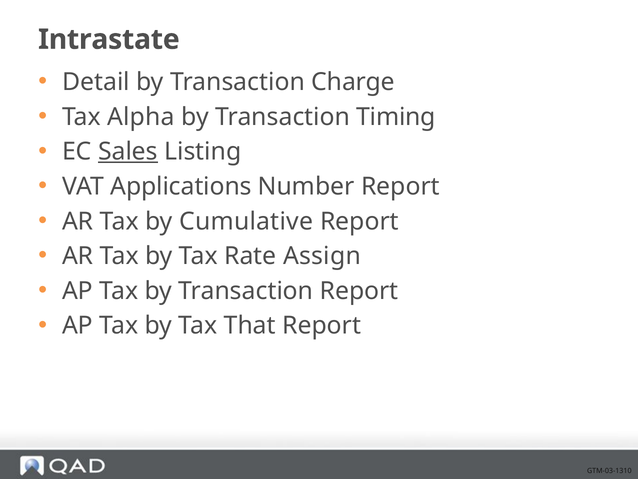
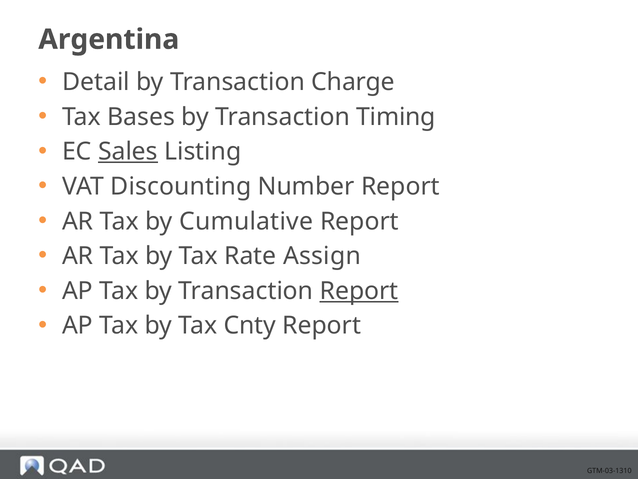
Intrastate: Intrastate -> Argentina (109, 39)
Alpha: Alpha -> Bases (141, 117)
Applications: Applications -> Discounting (181, 186)
Report underline: none -> present (359, 291)
That: That -> Cnty (250, 325)
